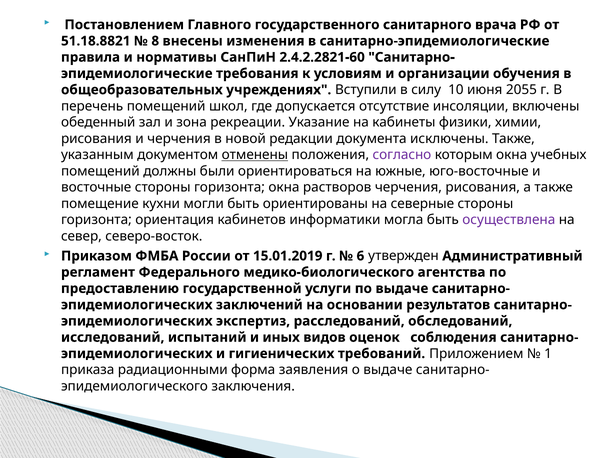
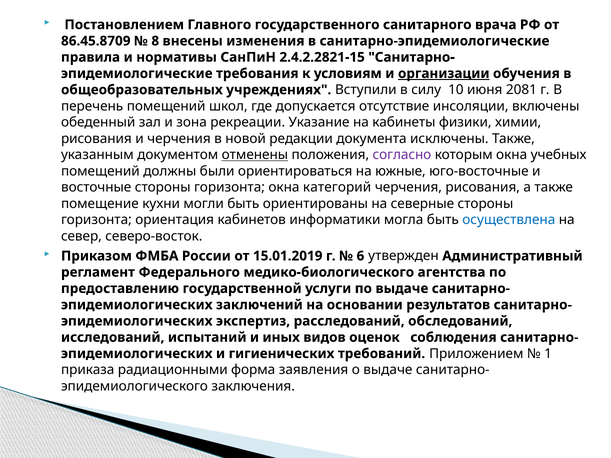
51.18.8821: 51.18.8821 -> 86.45.8709 (96, 41)
2.4.2.2821-60: 2.4.2.2821-60 -> 2.4.2.2821-15 (322, 57)
организации underline: none -> present (444, 74)
2055: 2055 -> 2081 (521, 90)
растворов: растворов -> категорий (337, 188)
осуществлена colour: purple -> blue (509, 220)
